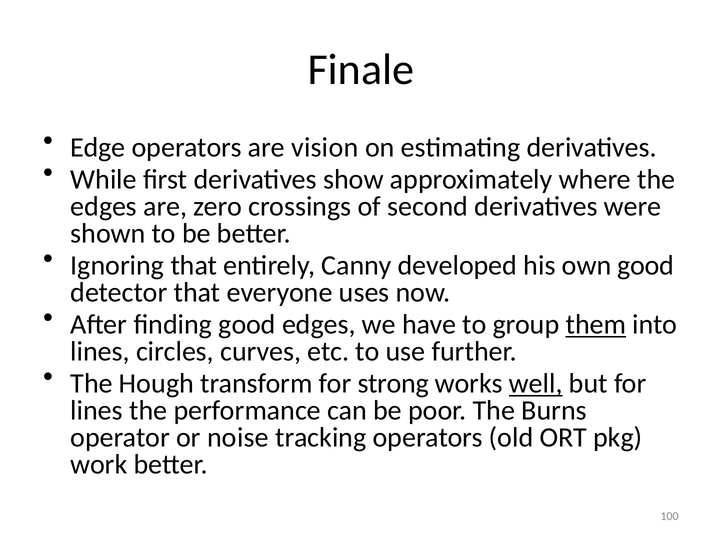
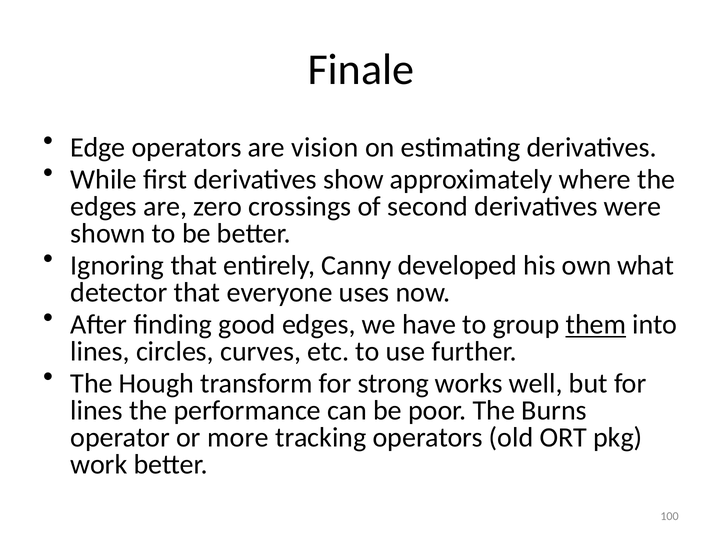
own good: good -> what (646, 266)
well underline: present -> none (536, 384)
noise: noise -> more (238, 438)
